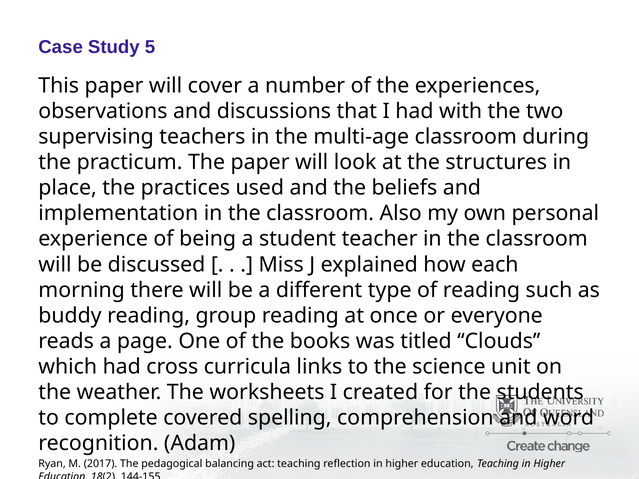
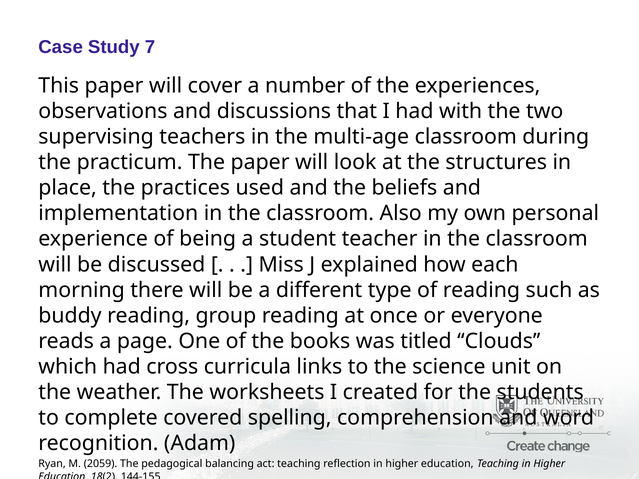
5: 5 -> 7 (150, 47)
2017: 2017 -> 2059 (101, 464)
